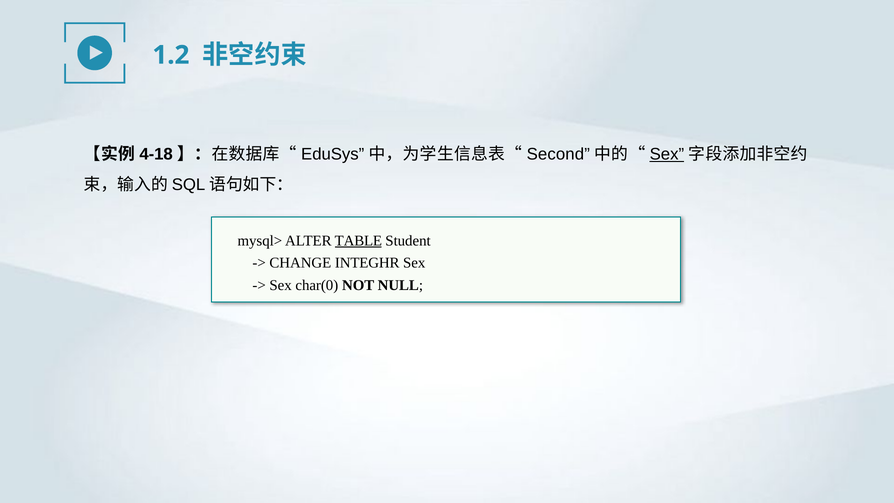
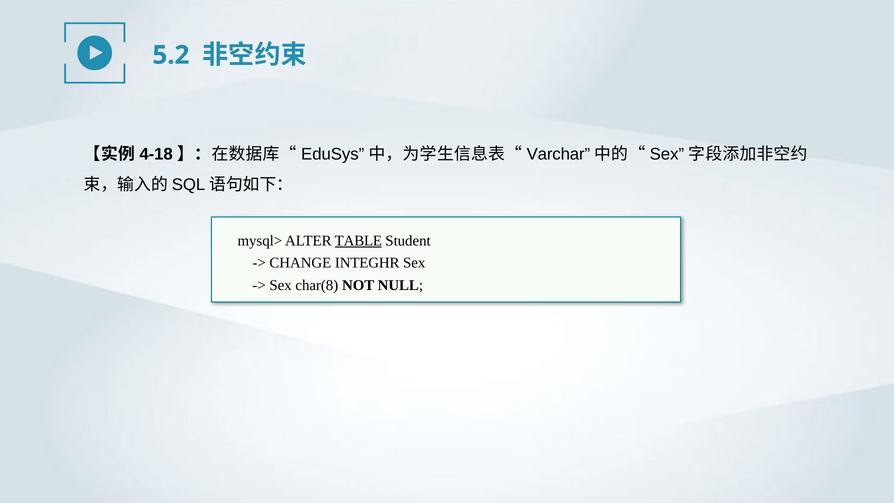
1.2: 1.2 -> 5.2 (171, 55)
Second: Second -> Varchar (558, 154)
Sex underline: present -> none (667, 154)
char(0: char(0 -> char(8 (317, 285)
